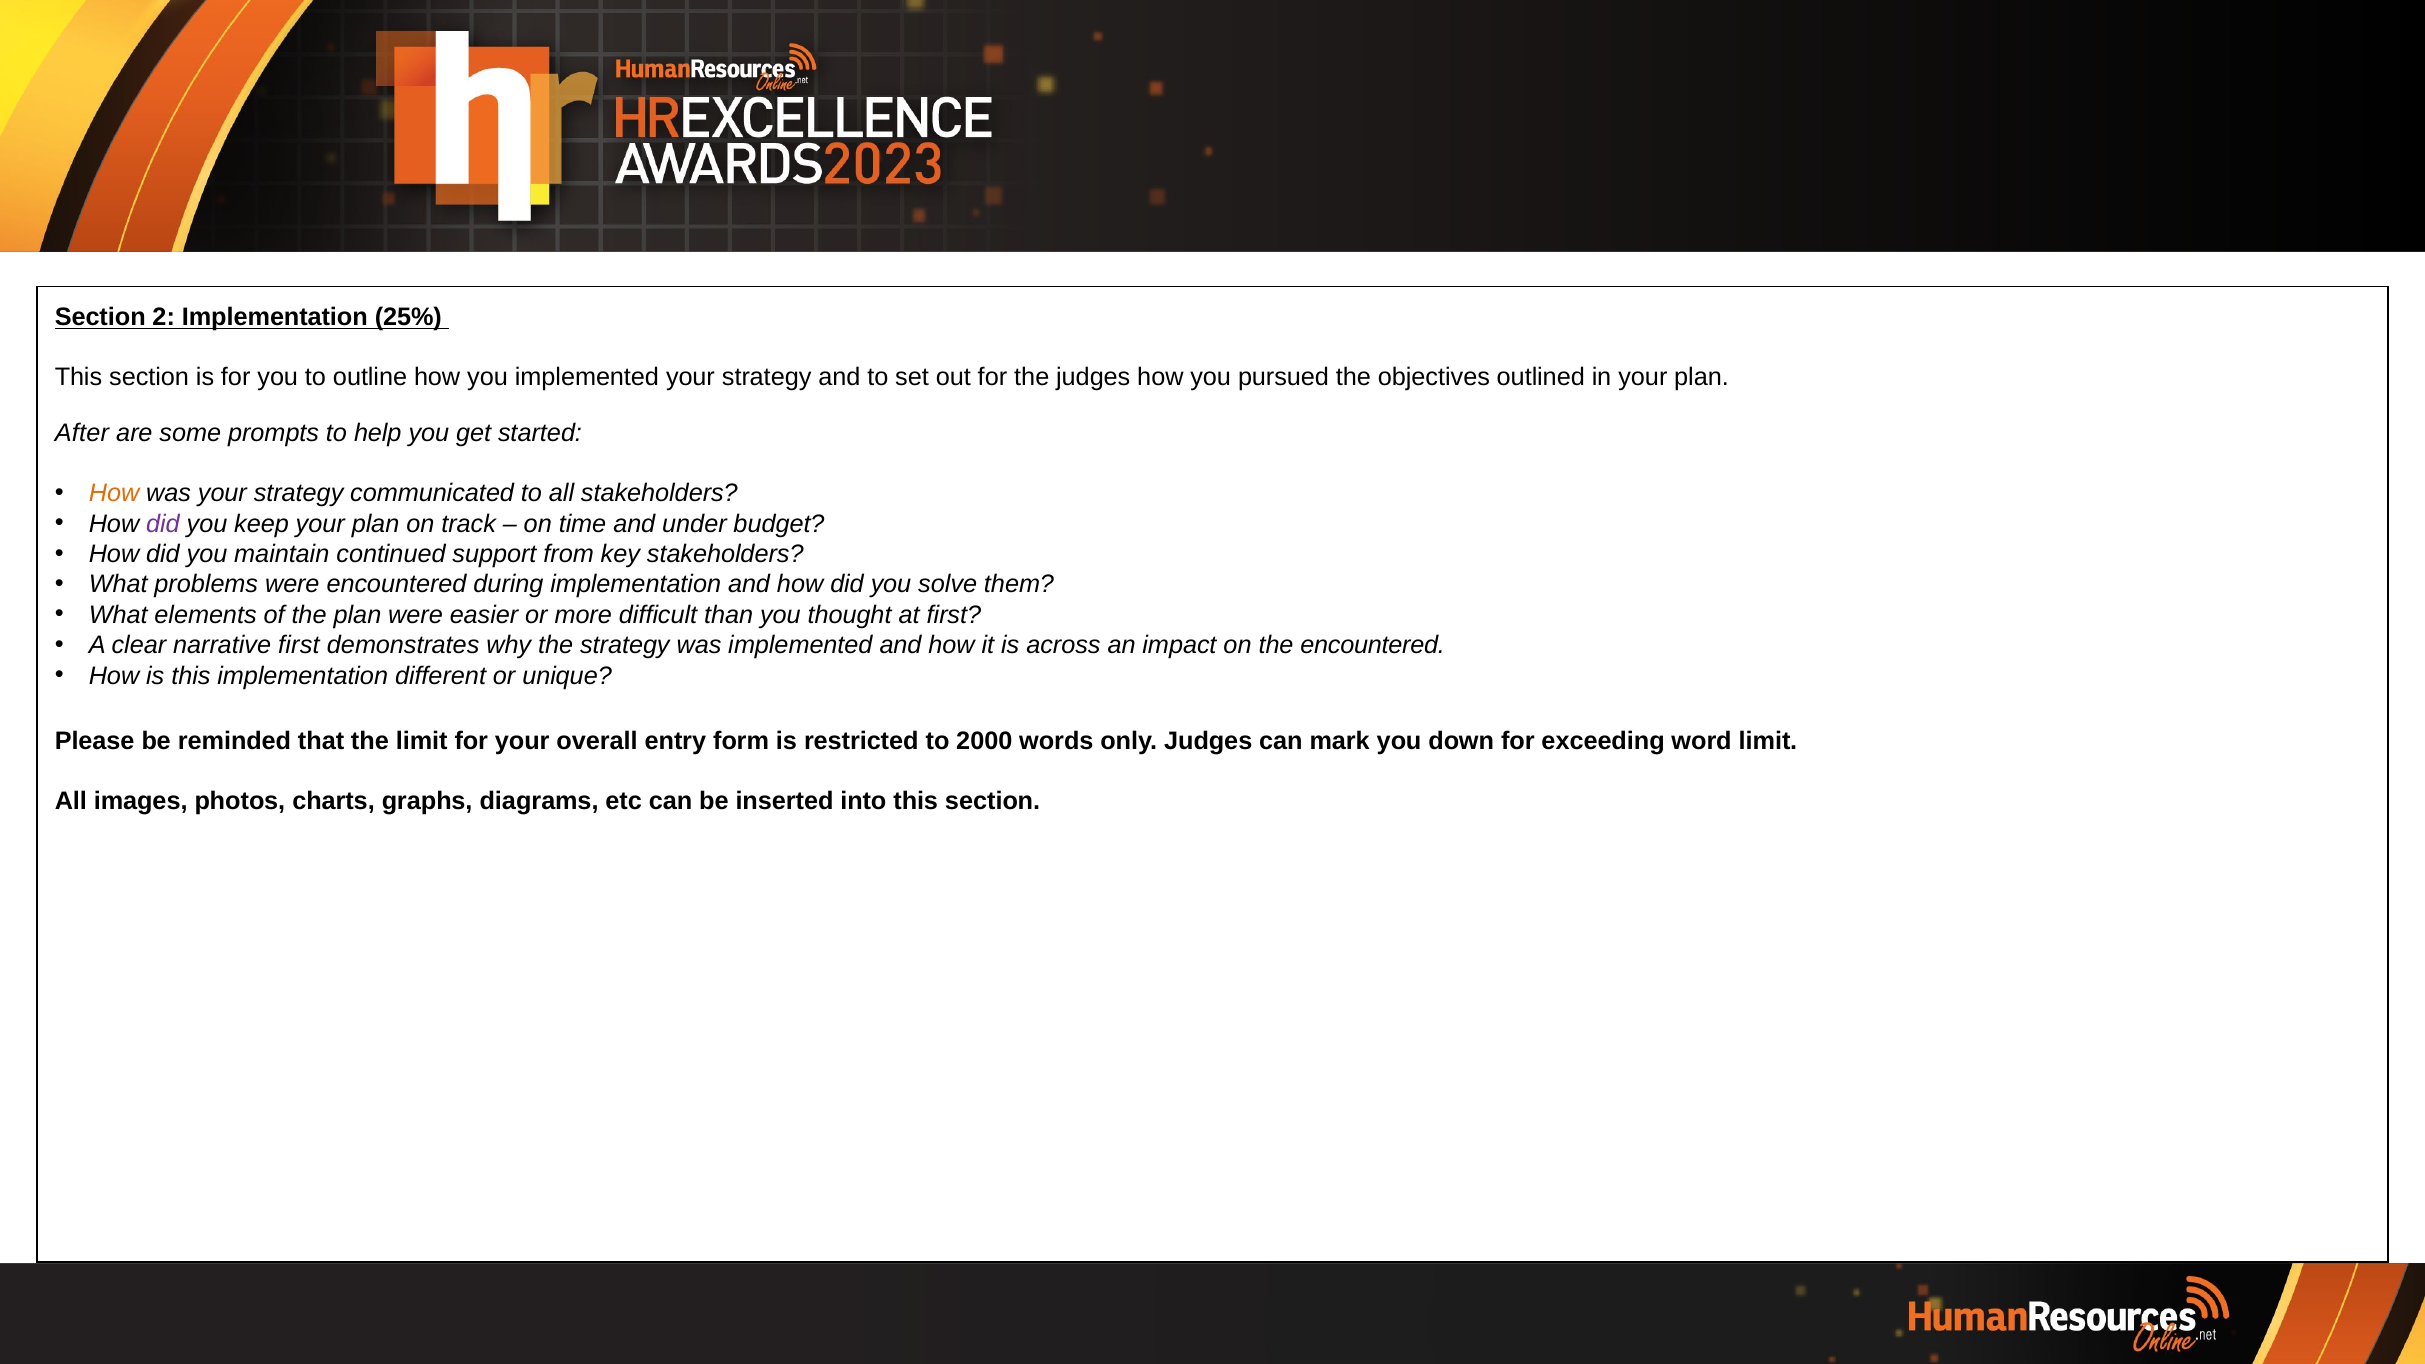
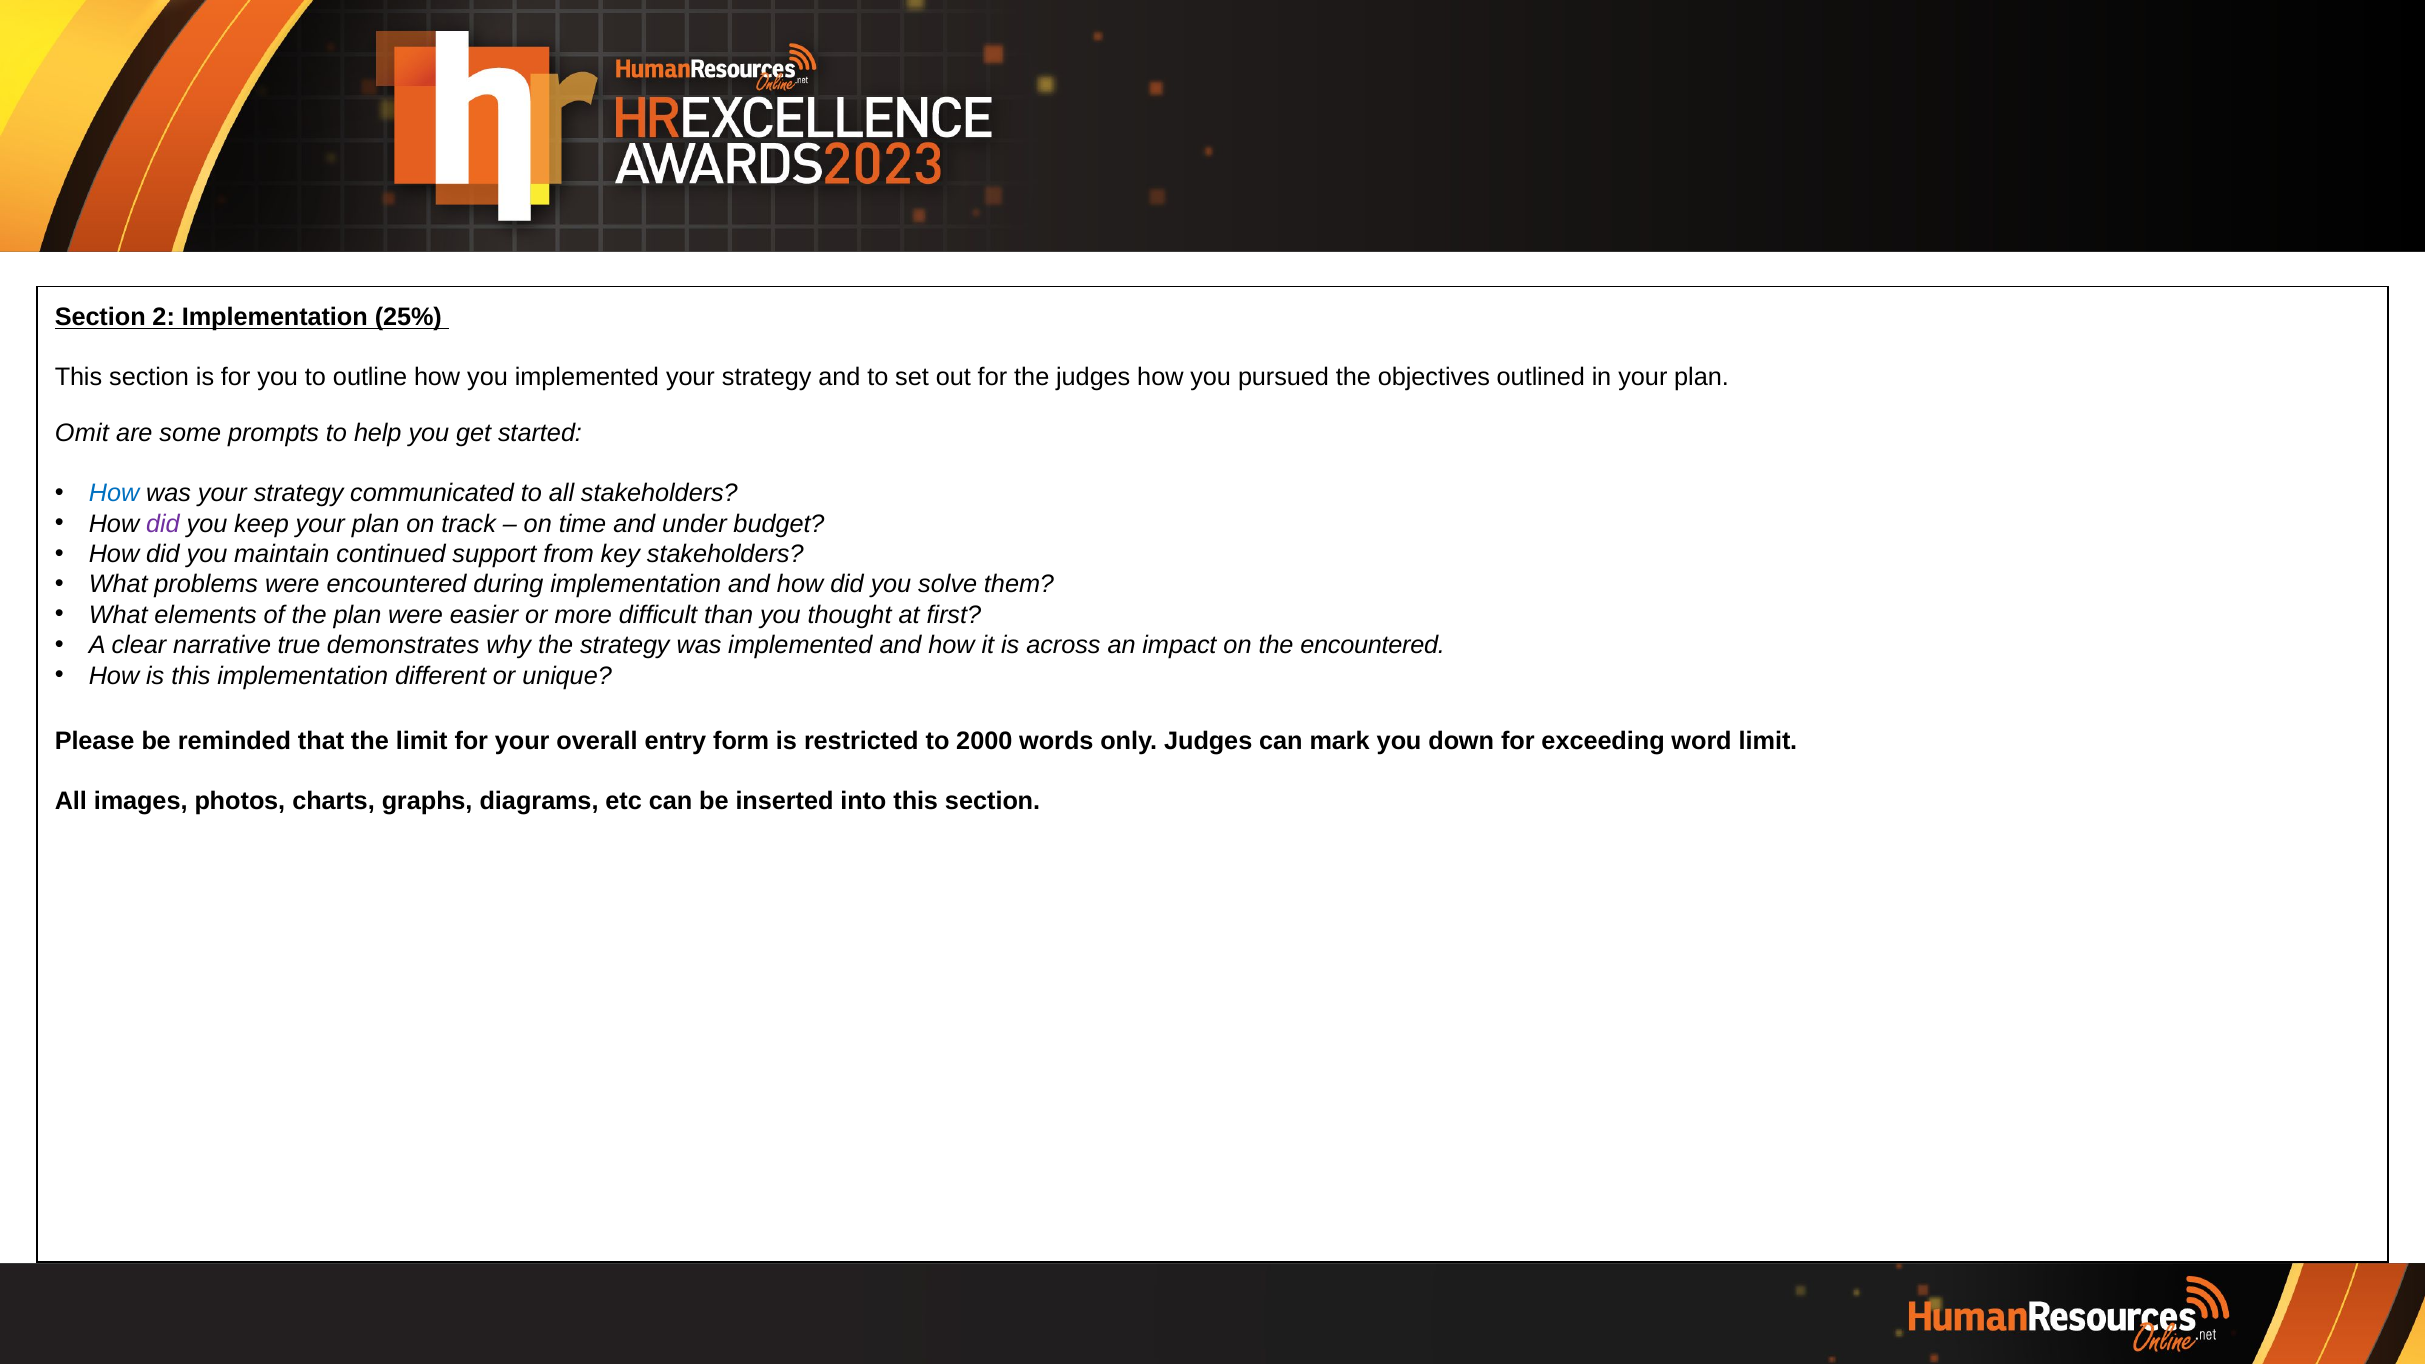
After: After -> Omit (82, 433)
How colour: orange -> blue (114, 494)
narrative first: first -> true (299, 645)
